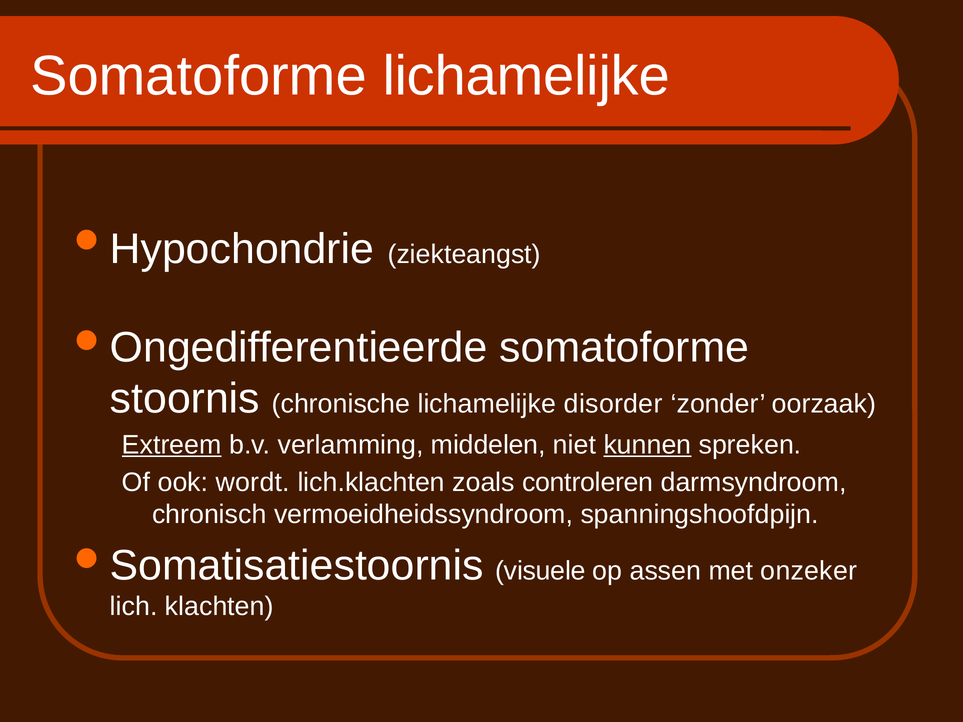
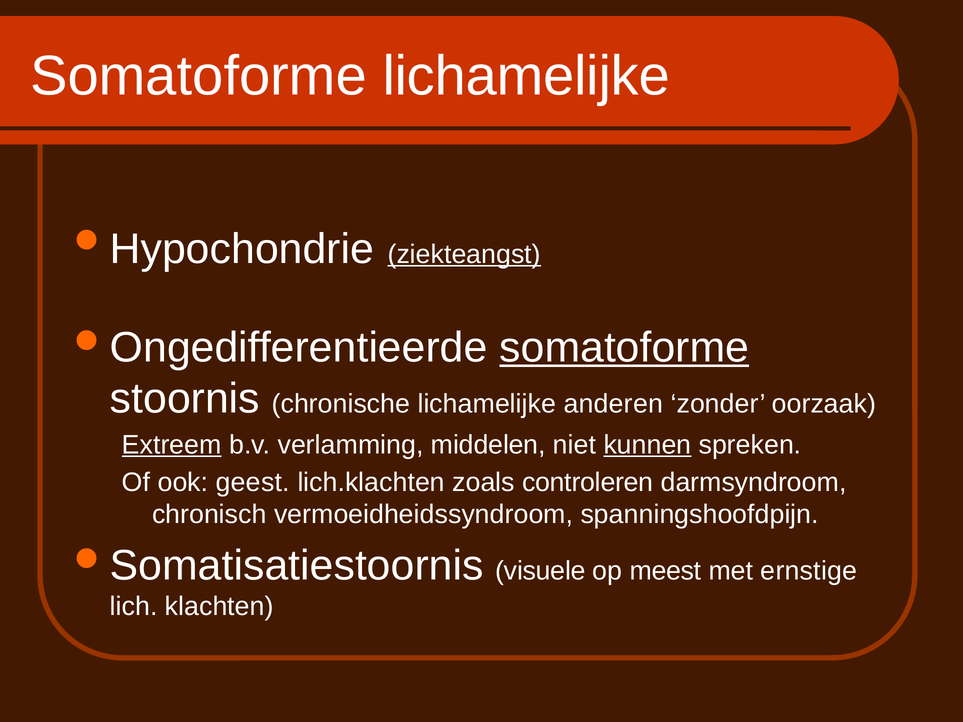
ziekteangst underline: none -> present (464, 254)
somatoforme underline: none -> present (624, 348)
disorder: disorder -> anderen (613, 404)
wordt: wordt -> geest (253, 482)
assen: assen -> meest (665, 571)
onzeker: onzeker -> ernstige (809, 571)
